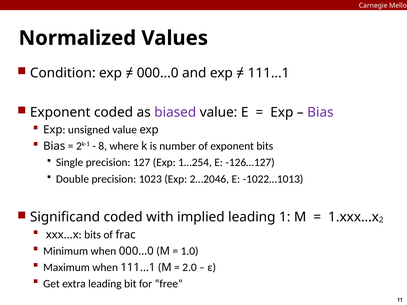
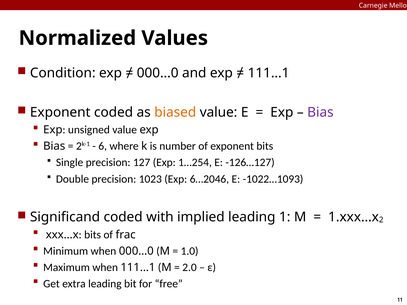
biased colour: purple -> orange (175, 112)
8: 8 -> 6 (103, 146)
2…2046: 2…2046 -> 6…2046 (209, 179)
-1022…1013: -1022…1013 -> -1022…1093 (273, 179)
